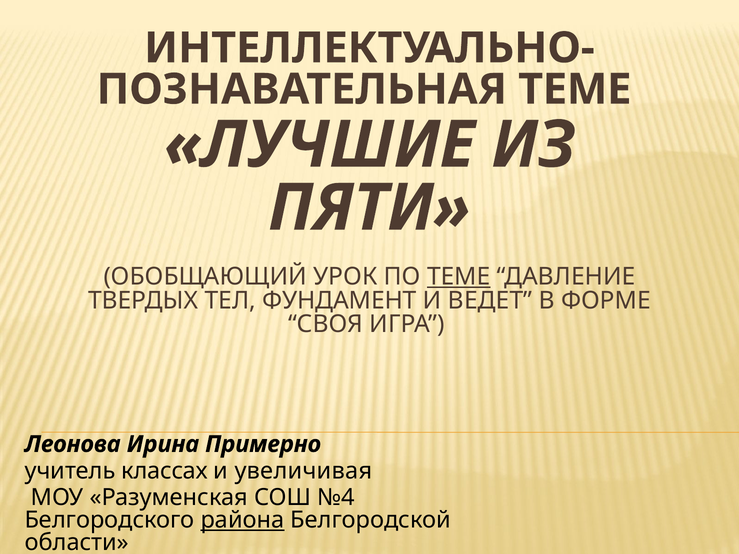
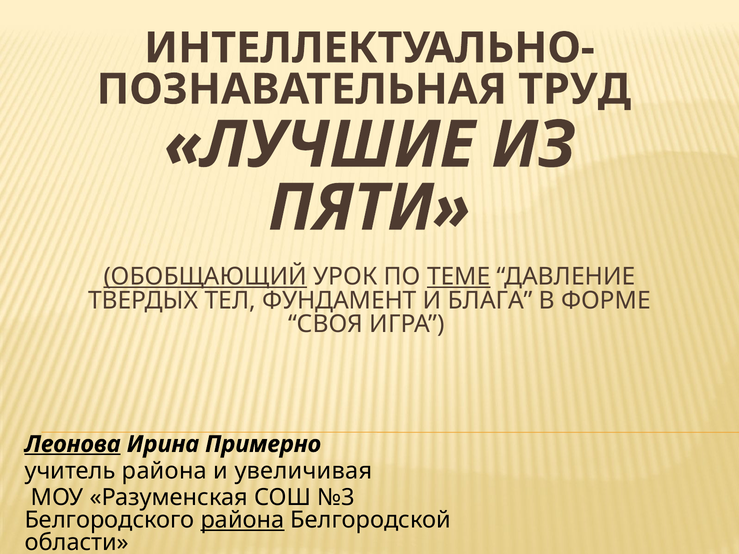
ТЕМЕ: ТЕМЕ -> ТРУД (575, 89)
ОБОБЩАЮЩИЙ underline: none -> present (205, 277)
ВЕДЕТ: ВЕДЕТ -> БЛАГА (490, 301)
Леонова underline: none -> present (73, 444)
учитель классах: классах -> района (164, 471)
№4: №4 -> №3 (336, 498)
